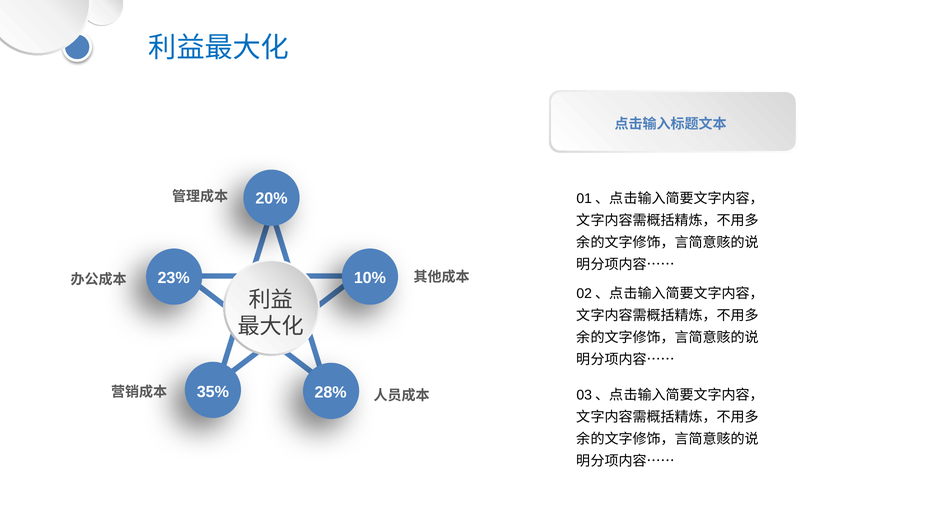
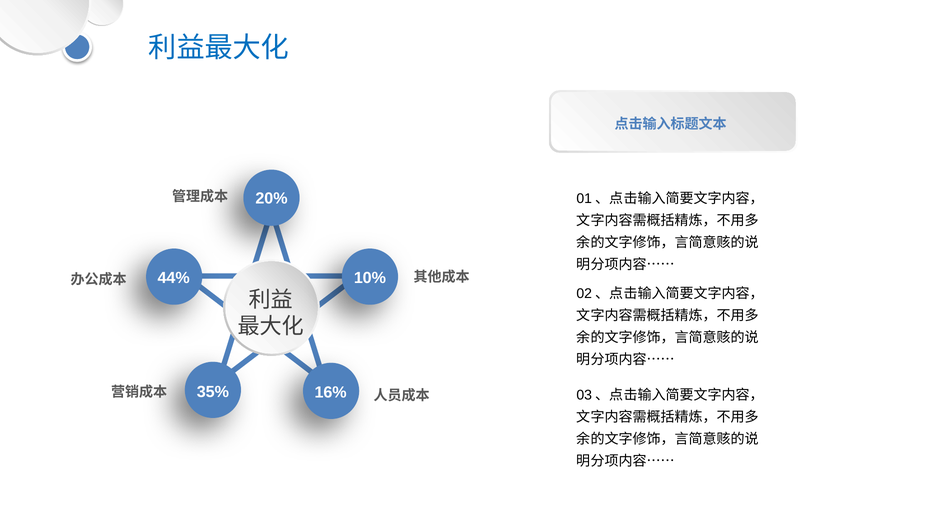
23%: 23% -> 44% (174, 278)
28%: 28% -> 16% (331, 392)
